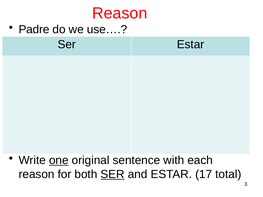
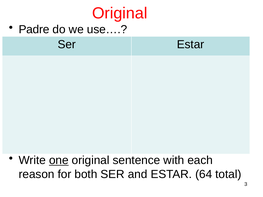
Reason: Reason -> Original (120, 13)
SER underline: present -> none (113, 175)
17: 17 -> 64 (204, 175)
